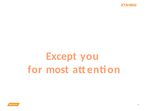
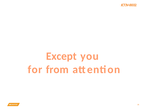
most: most -> from (57, 70)
